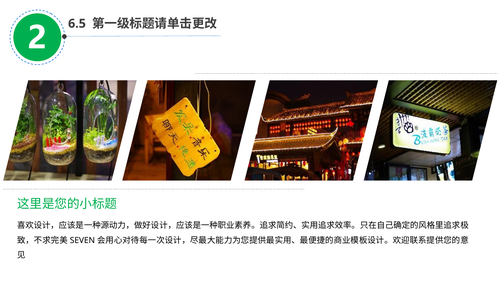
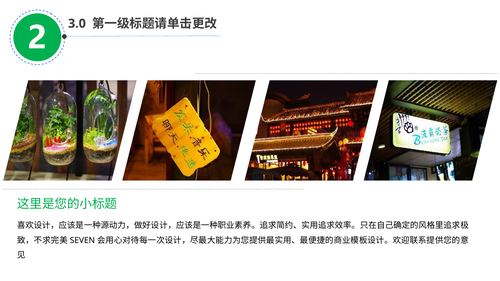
6.5: 6.5 -> 3.0 (77, 24)
